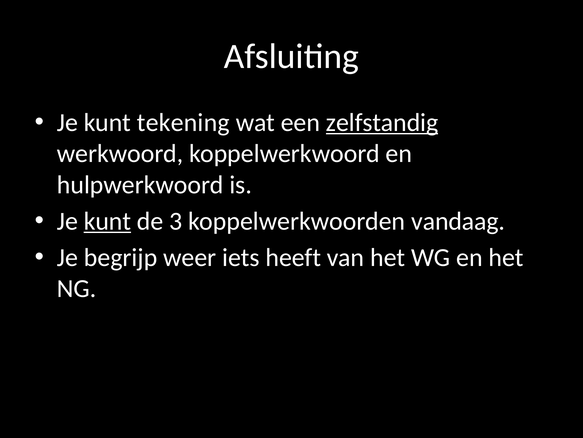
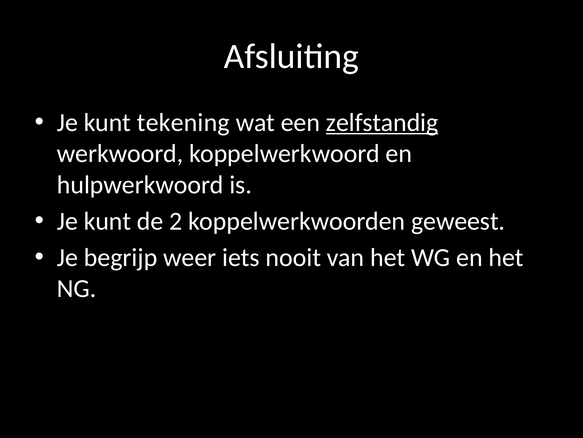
kunt underline: present -> none (107, 221)
3: 3 -> 2 (176, 221)
vandaag: vandaag -> geweest (458, 221)
heeft: heeft -> nooit (293, 257)
